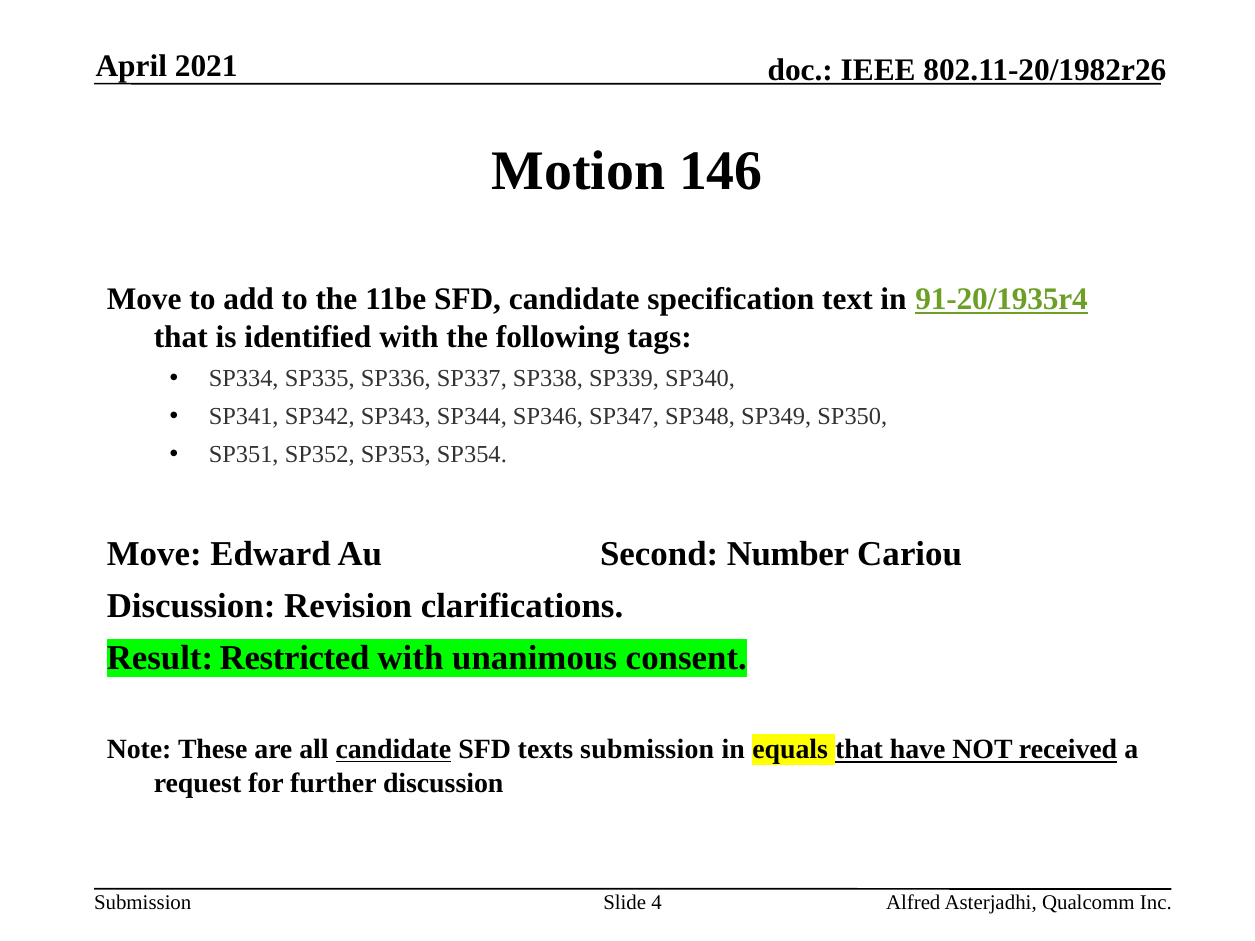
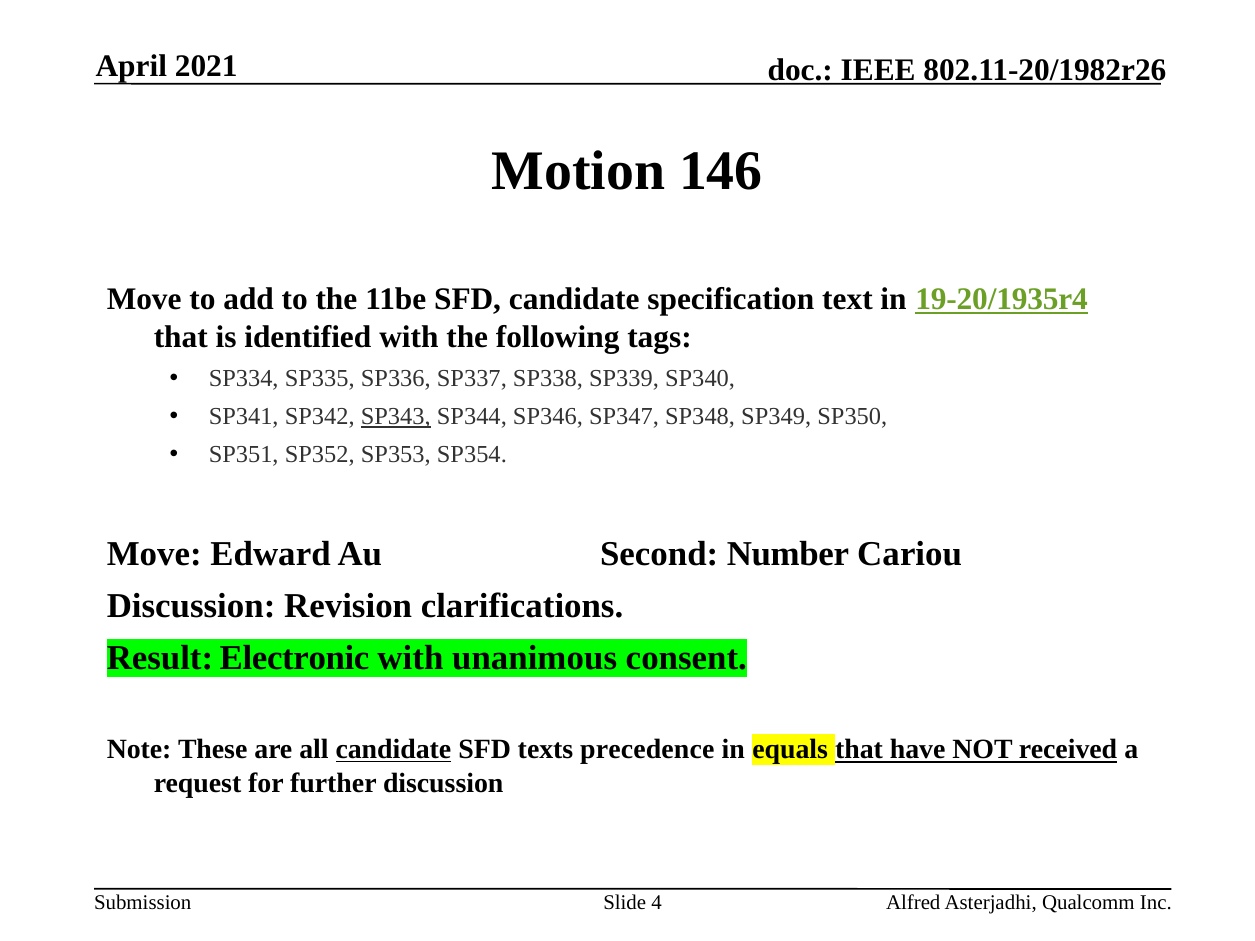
91-20/1935r4: 91-20/1935r4 -> 19-20/1935r4 (1002, 299)
SP343 underline: none -> present (396, 417)
Restricted: Restricted -> Electronic (295, 658)
texts submission: submission -> precedence (647, 750)
